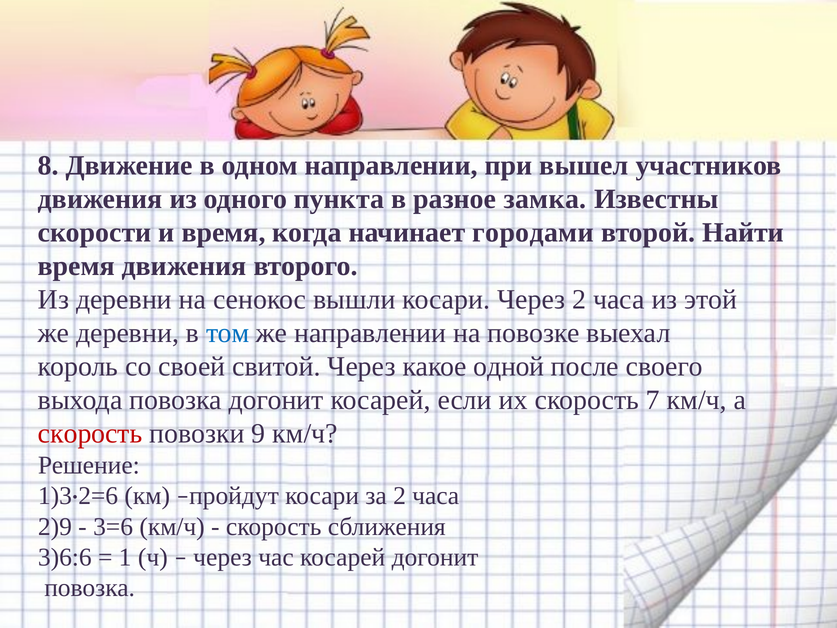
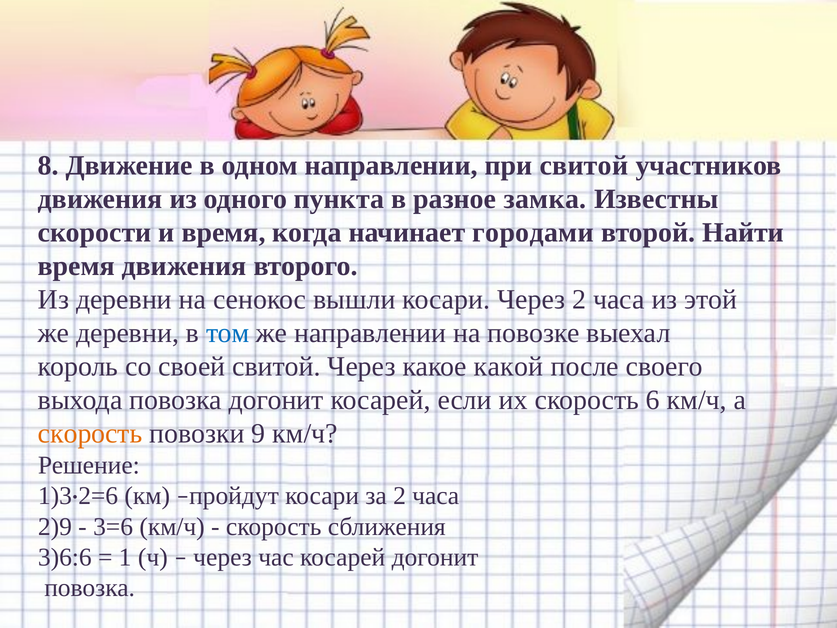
при вышел: вышел -> свитой (584, 165)
одной: одной -> какой (509, 366)
7: 7 -> 6 (653, 400)
скорость colour: red -> orange (90, 433)
